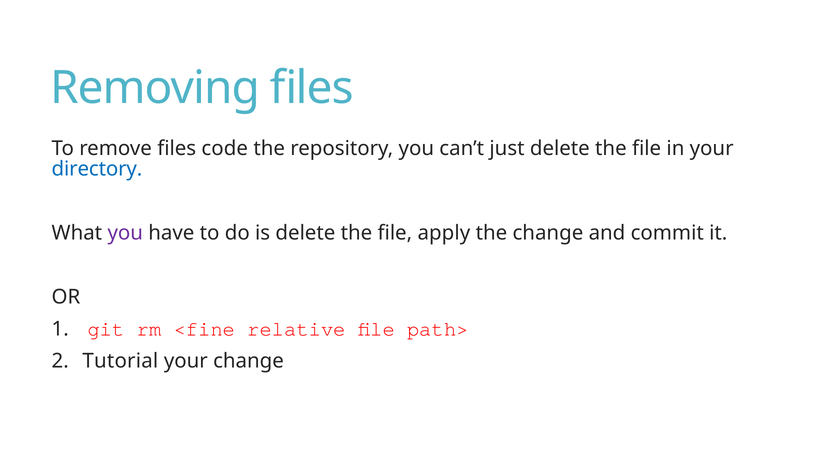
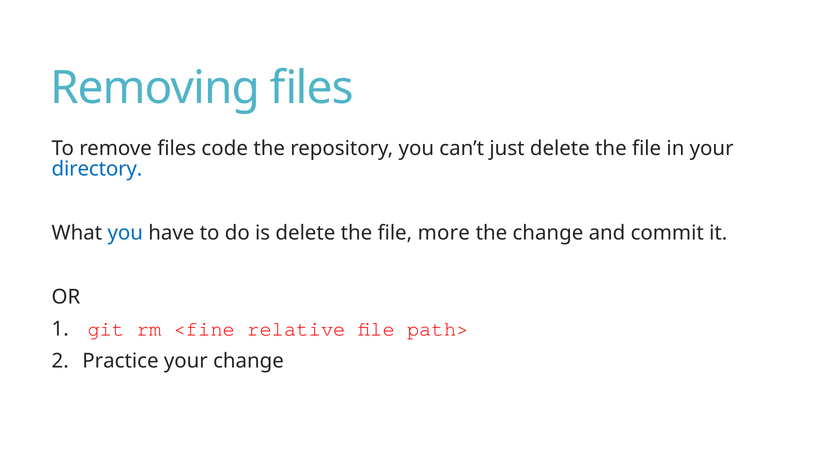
you colour: purple -> blue (125, 233)
apply: apply -> more (444, 233)
Tutorial: Tutorial -> Practice (120, 361)
